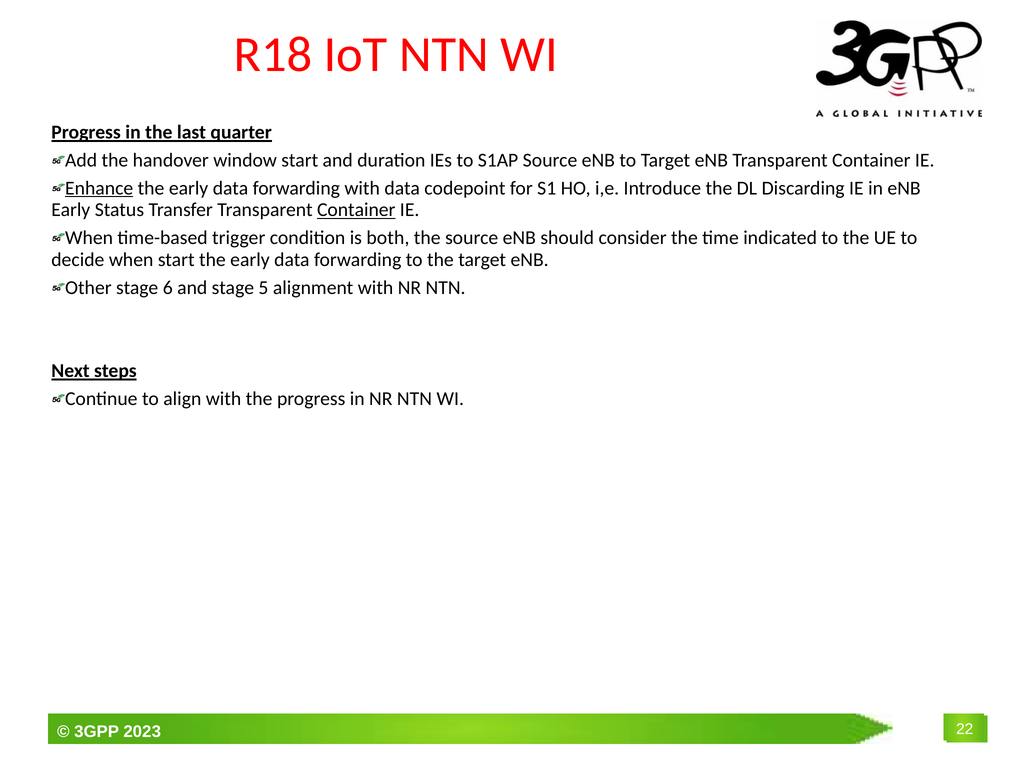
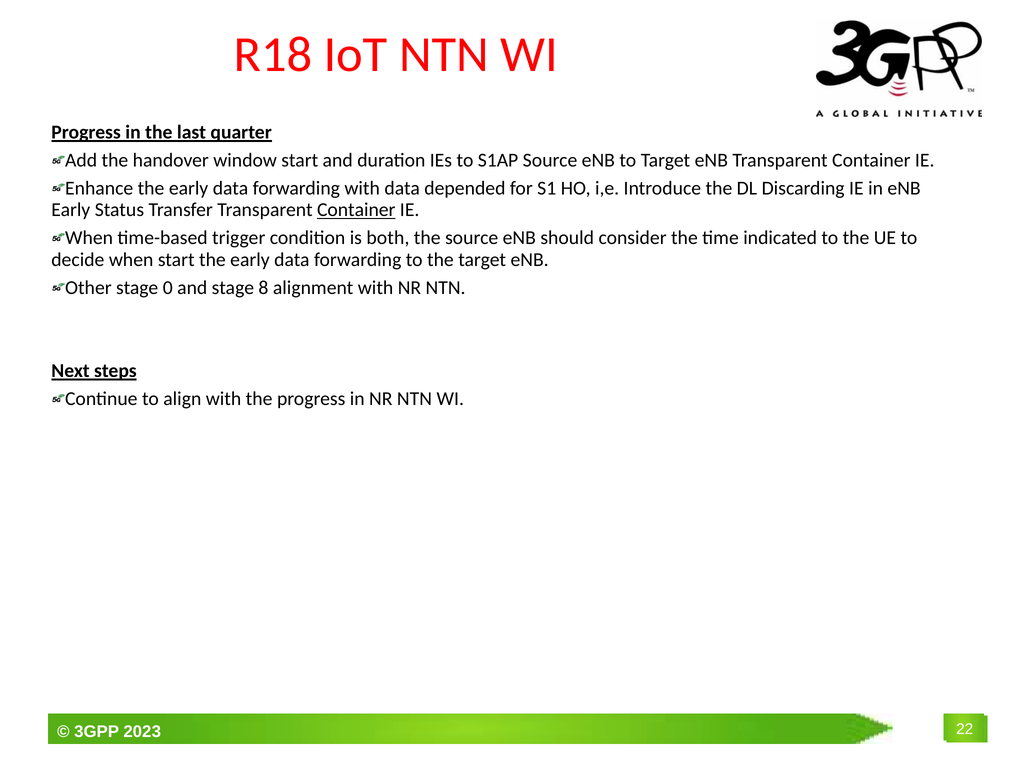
Enhance underline: present -> none (99, 188)
codepoint: codepoint -> depended (465, 188)
6: 6 -> 0 (168, 288)
5: 5 -> 8 (263, 288)
